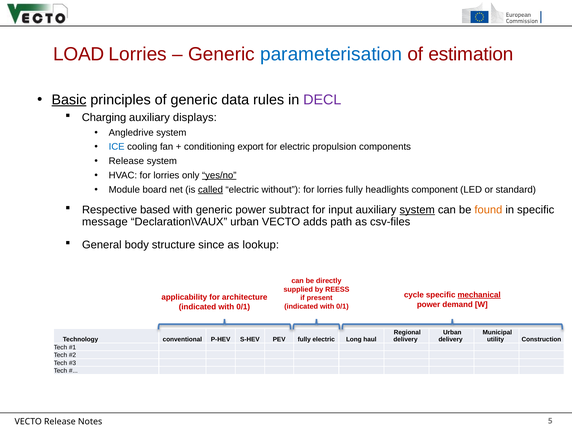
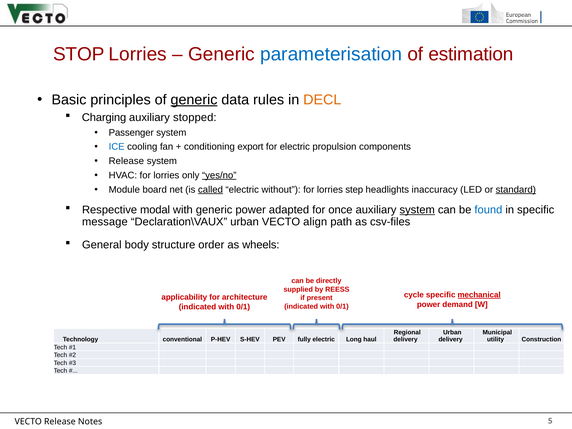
LOAD: LOAD -> STOP (79, 54)
Basic underline: present -> none (69, 100)
generic underline: none -> present (194, 100)
DECL colour: purple -> orange (322, 100)
displays: displays -> stopped (195, 117)
Angledrive: Angledrive -> Passenger (131, 133)
lorries fully: fully -> step (354, 190)
component: component -> inaccuracy (435, 190)
standard underline: none -> present (516, 190)
based: based -> modal (155, 210)
subtract: subtract -> adapted (289, 210)
input: input -> once (340, 210)
found colour: orange -> blue (488, 210)
adds: adds -> align (315, 222)
since: since -> order (211, 245)
lookup: lookup -> wheels (261, 245)
